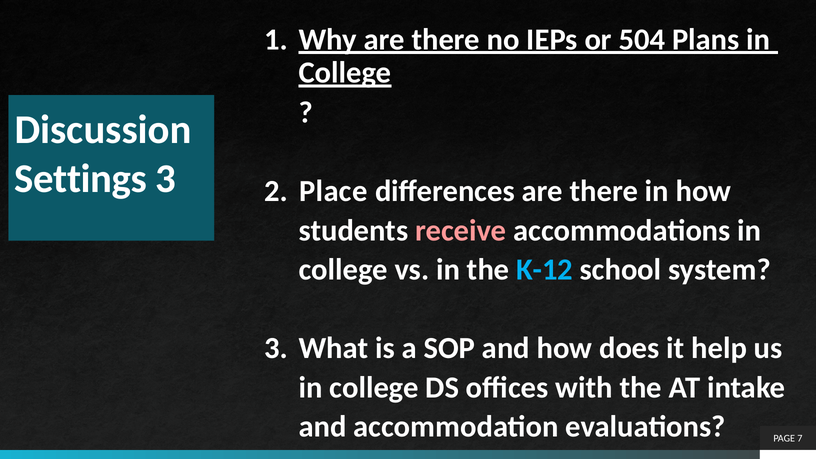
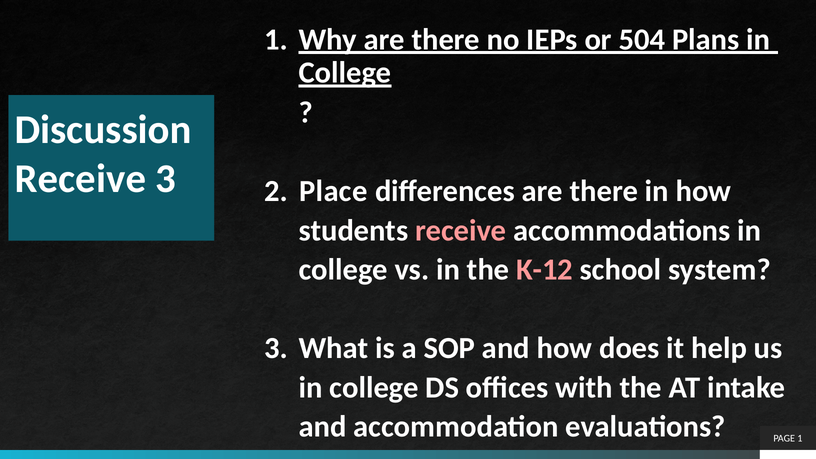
Settings: Settings -> Receive (80, 179)
K-12 colour: light blue -> pink (545, 270)
PAGE 7: 7 -> 1 (800, 438)
